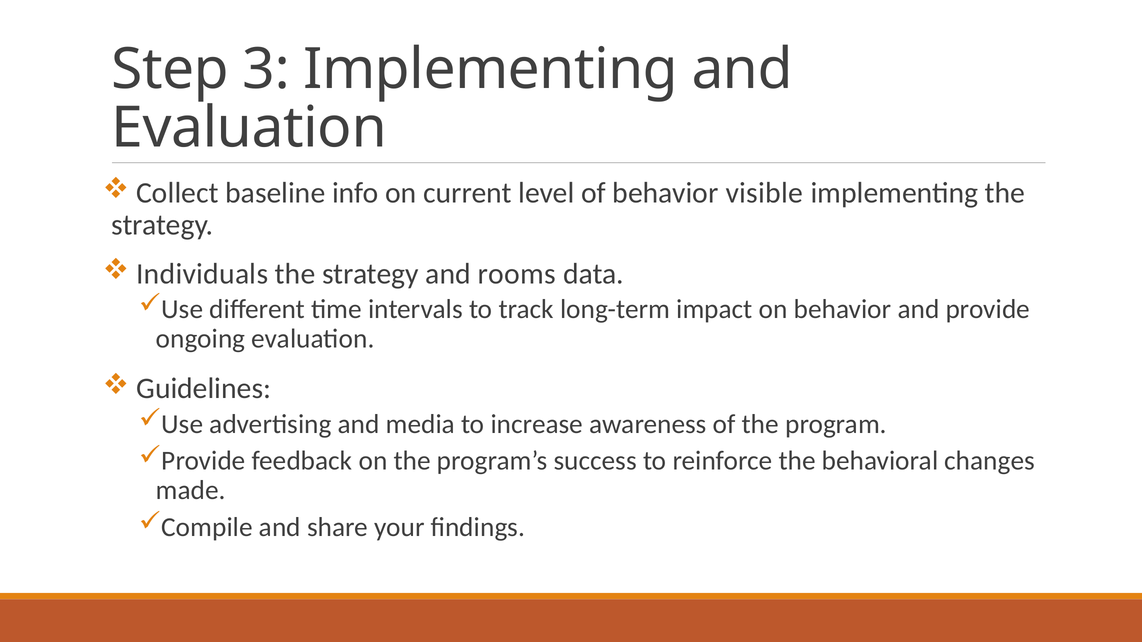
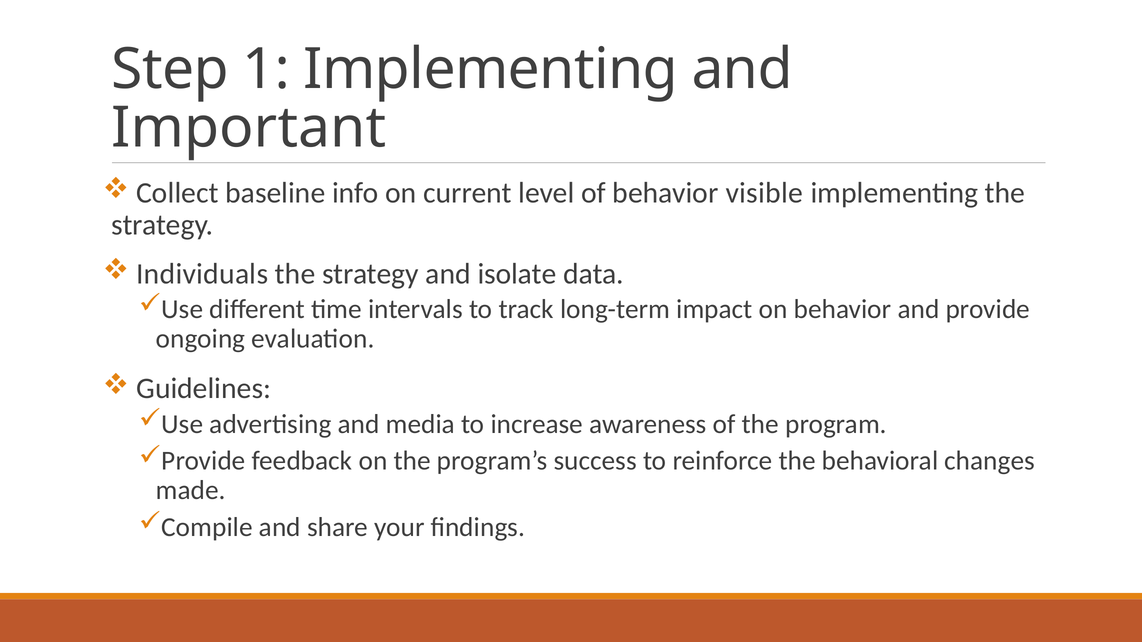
3: 3 -> 1 (266, 70)
Evaluation: Evaluation -> Important (249, 128)
rooms: rooms -> isolate (517, 274)
